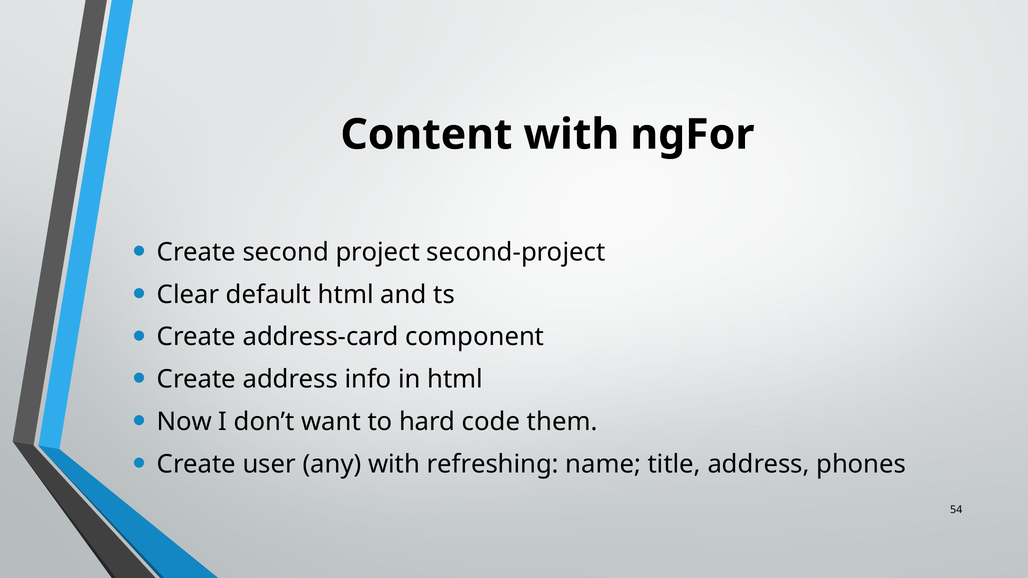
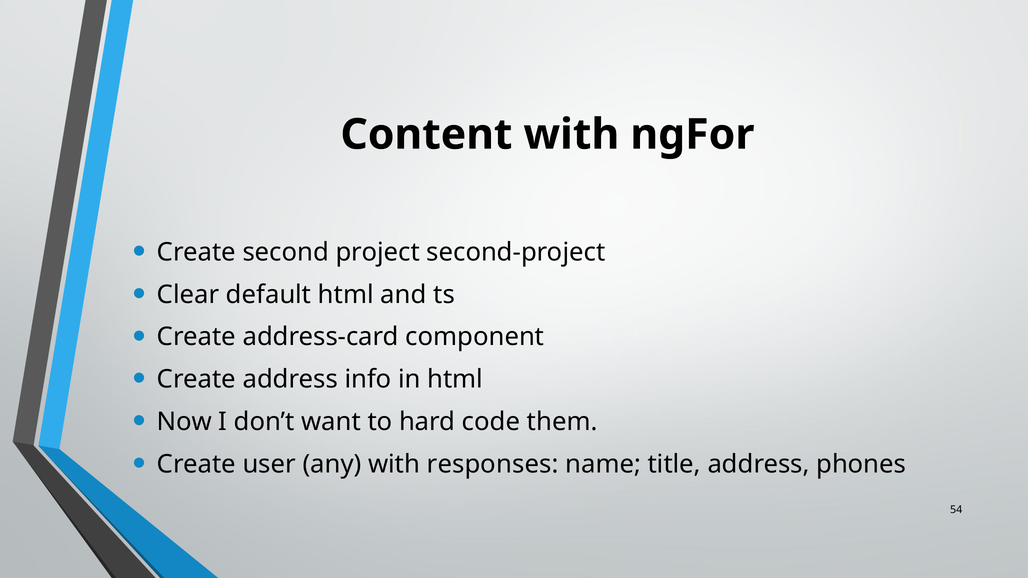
refreshing: refreshing -> responses (493, 464)
